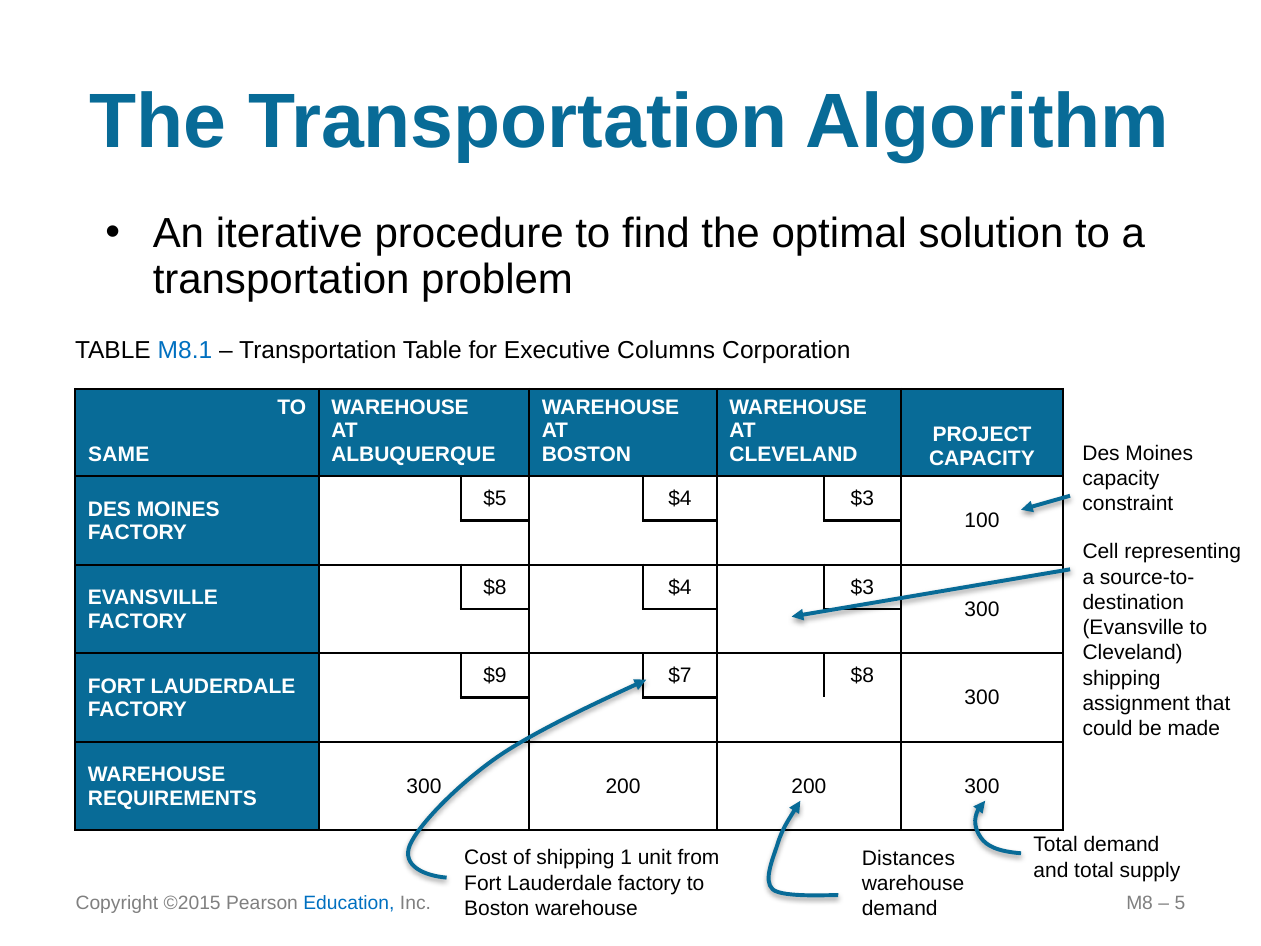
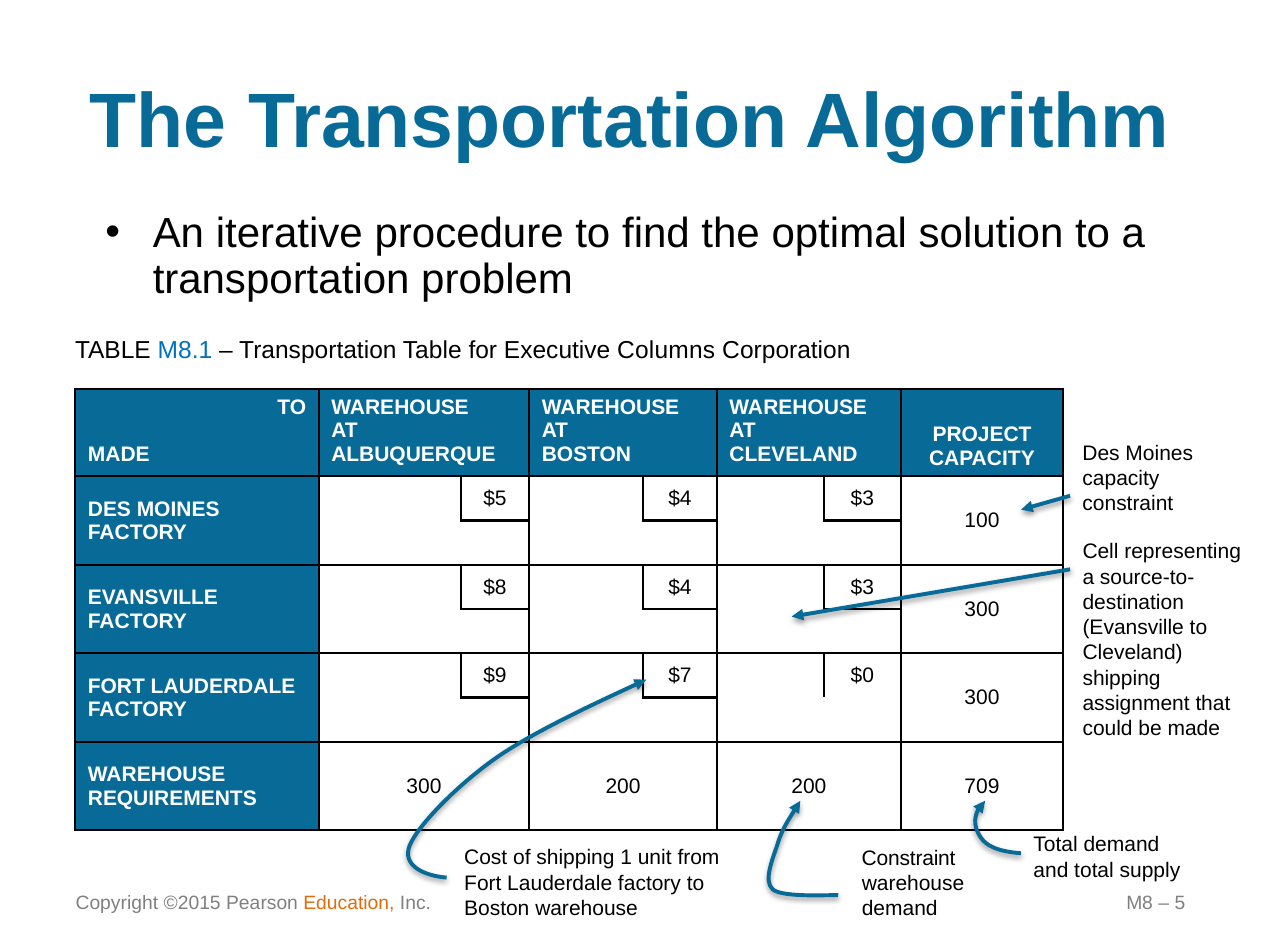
SAME: SAME -> MADE (119, 454)
$7 $8: $8 -> $0 (862, 676)
200 300: 300 -> 709 (982, 786)
Distances: Distances -> Constraint (909, 858)
Education colour: blue -> orange (349, 903)
